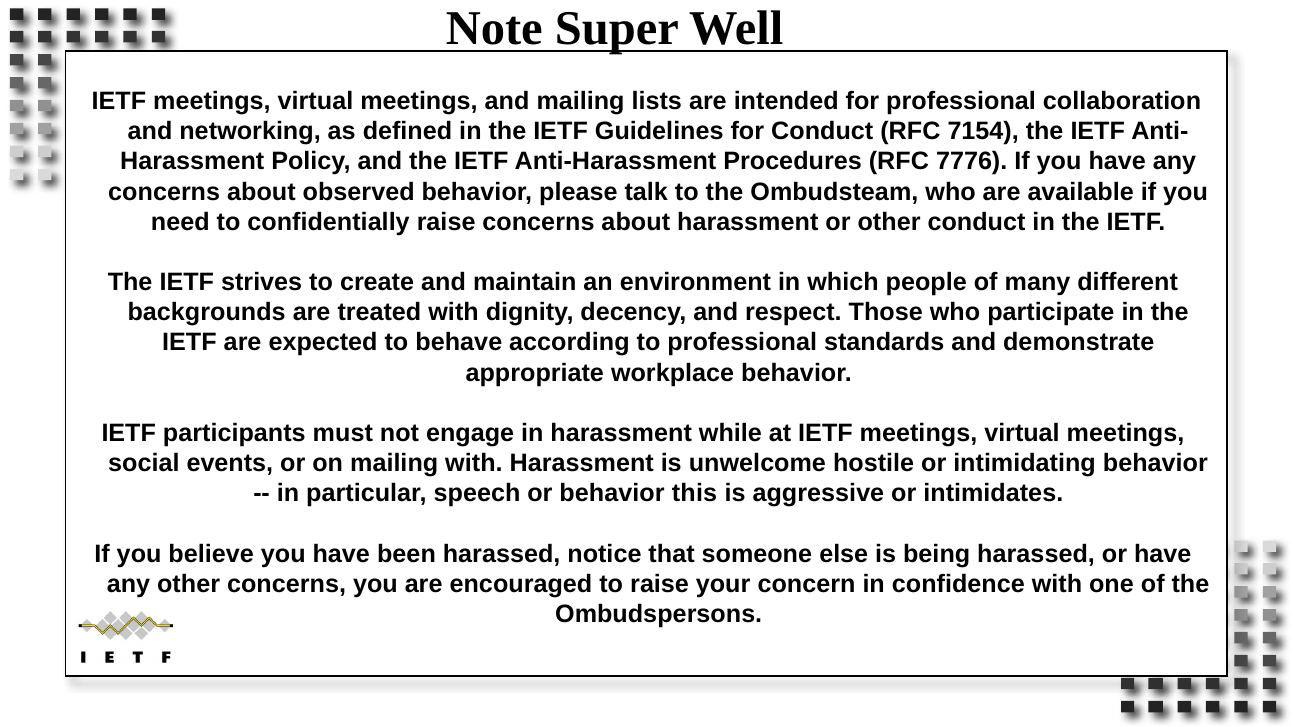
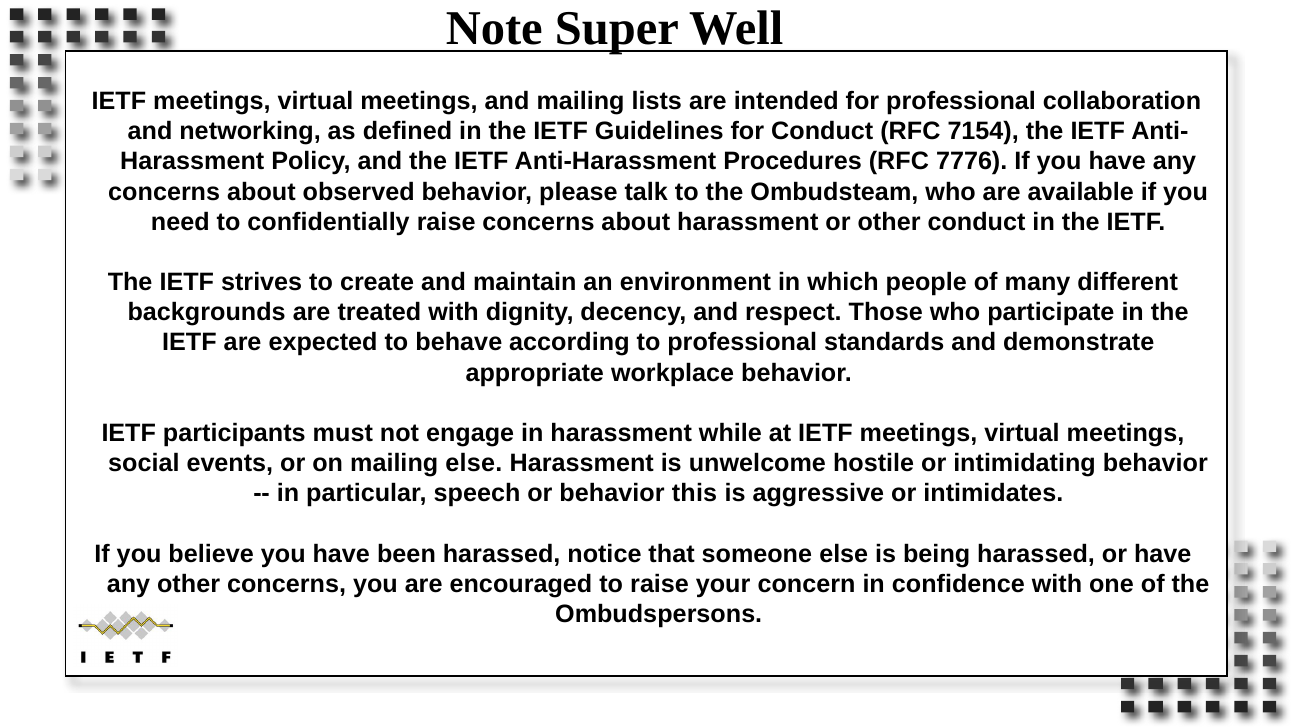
mailing with: with -> else (474, 464)
